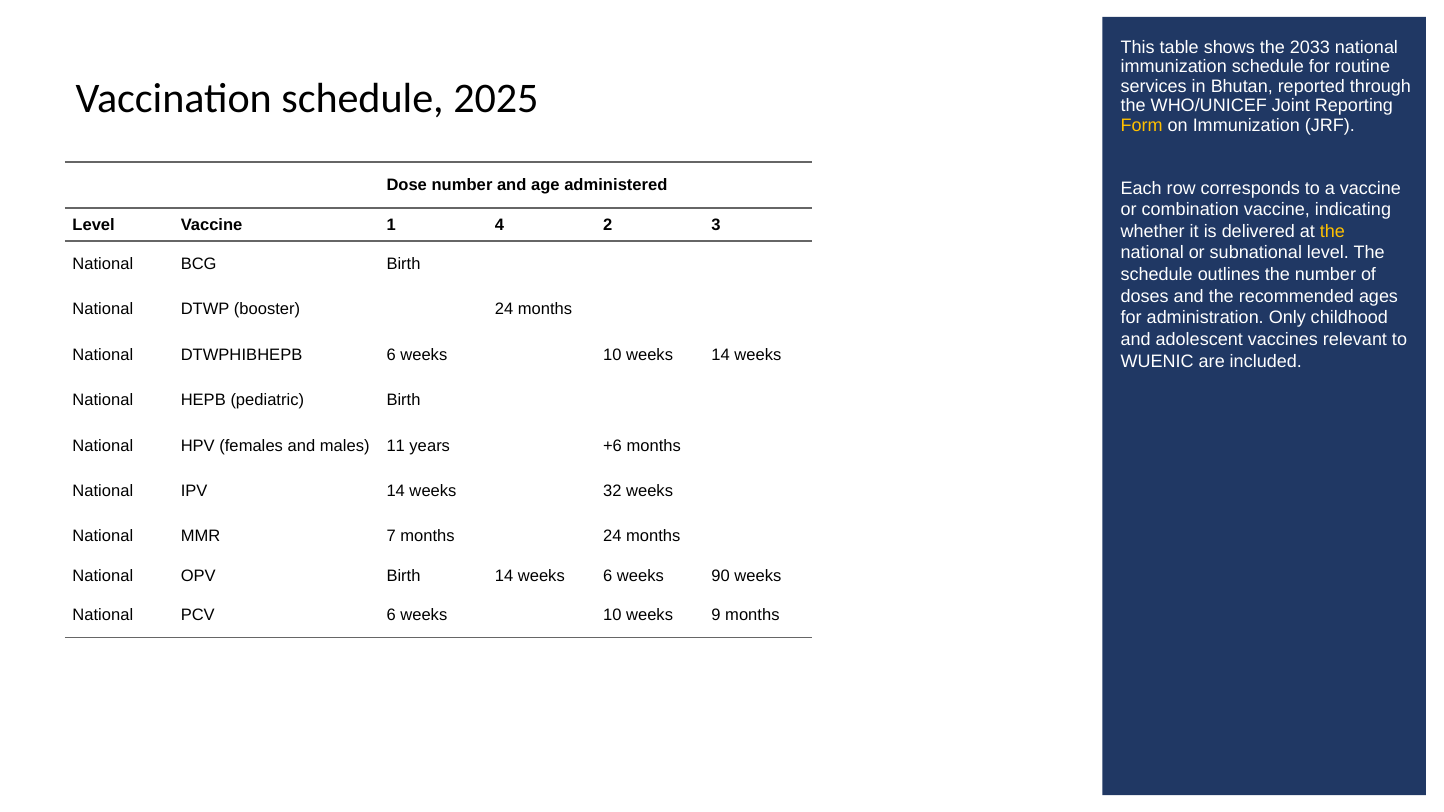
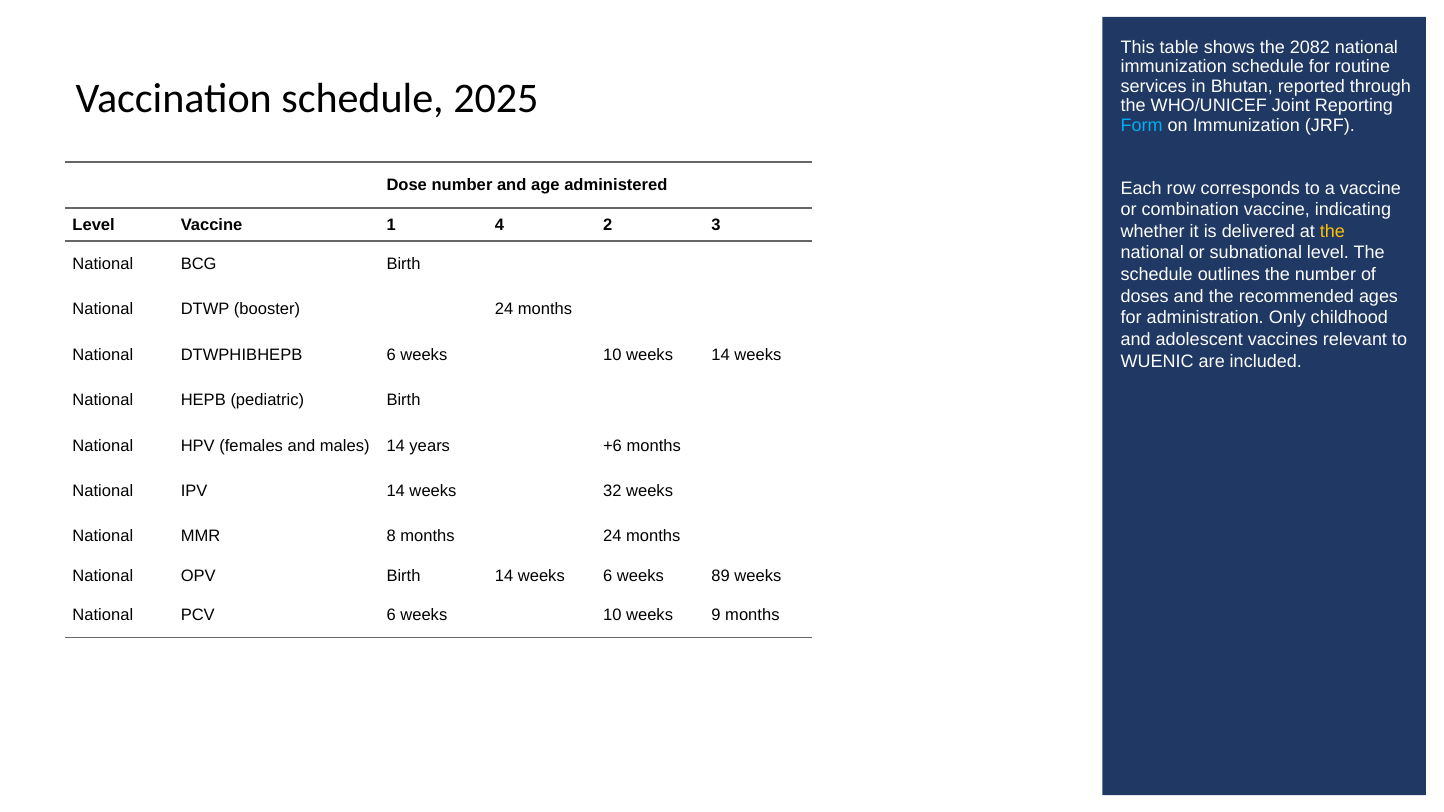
2033: 2033 -> 2082 (1310, 47)
Form colour: yellow -> light blue (1142, 125)
males 11: 11 -> 14 (396, 446)
7: 7 -> 8 (391, 536)
90: 90 -> 89 (721, 576)
